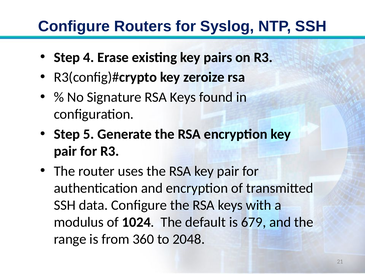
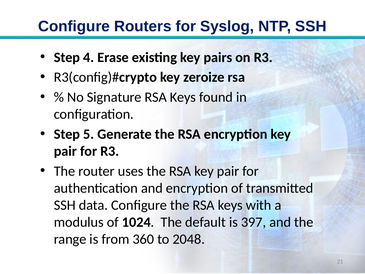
679: 679 -> 397 (254, 222)
